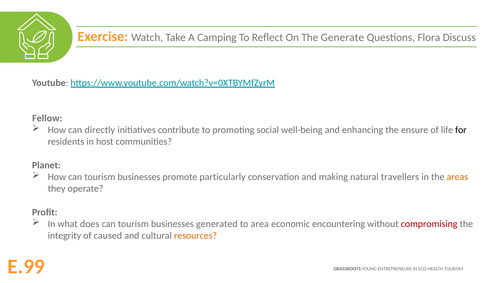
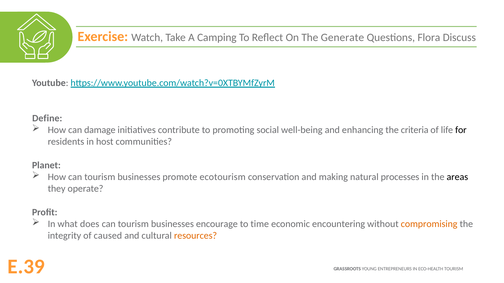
Fellow: Fellow -> Define (47, 118)
directly: directly -> damage (100, 130)
ensure: ensure -> criteria (415, 130)
particularly: particularly -> ecotourism (223, 177)
travellers: travellers -> processes (400, 177)
areas colour: orange -> black (457, 177)
generated: generated -> encourage (217, 224)
area: area -> time (260, 224)
compromising colour: red -> orange (429, 224)
E.99: E.99 -> E.39 (26, 267)
